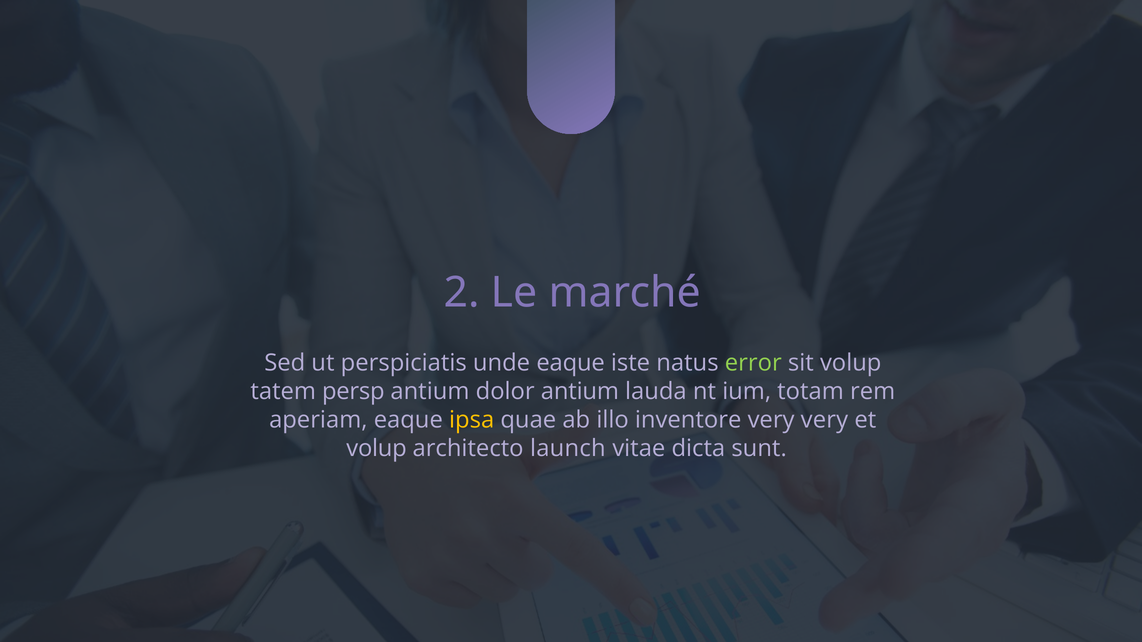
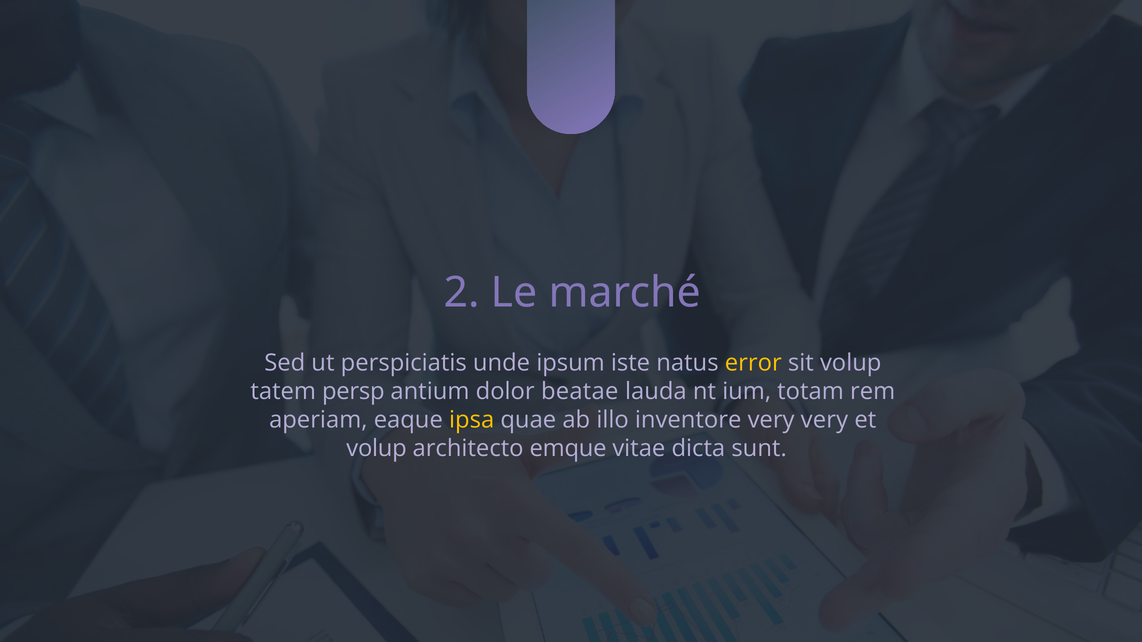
unde eaque: eaque -> ipsum (571, 363)
error colour: light green -> yellow (753, 363)
dolor antium: antium -> beatae (580, 392)
launch: launch -> emque (568, 449)
